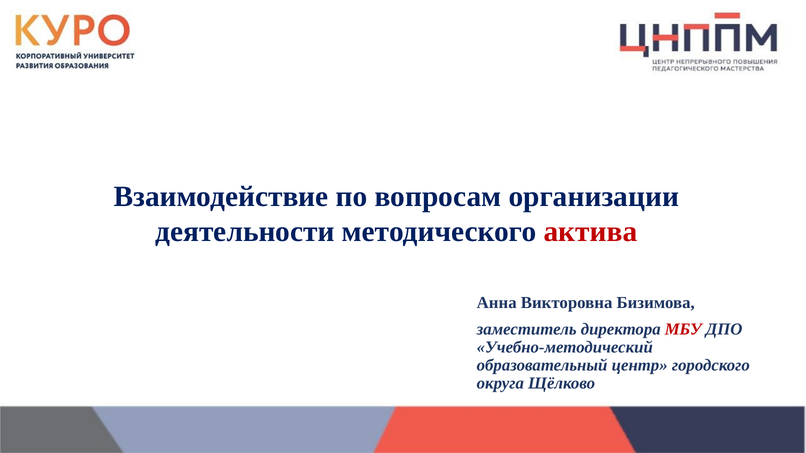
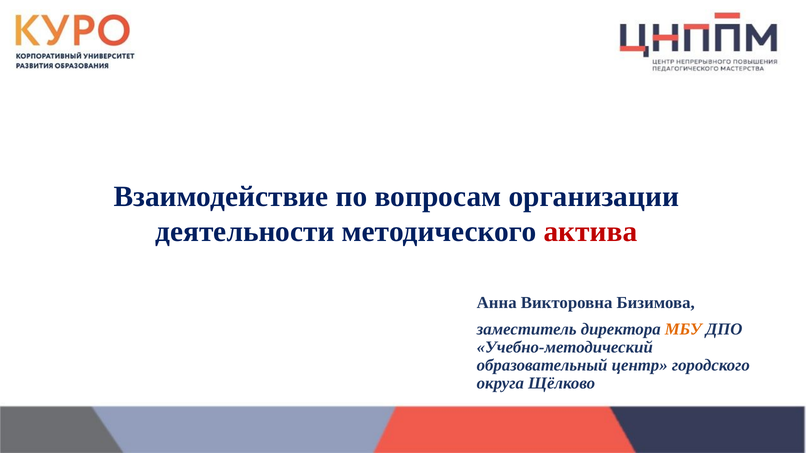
МБУ colour: red -> orange (683, 329)
